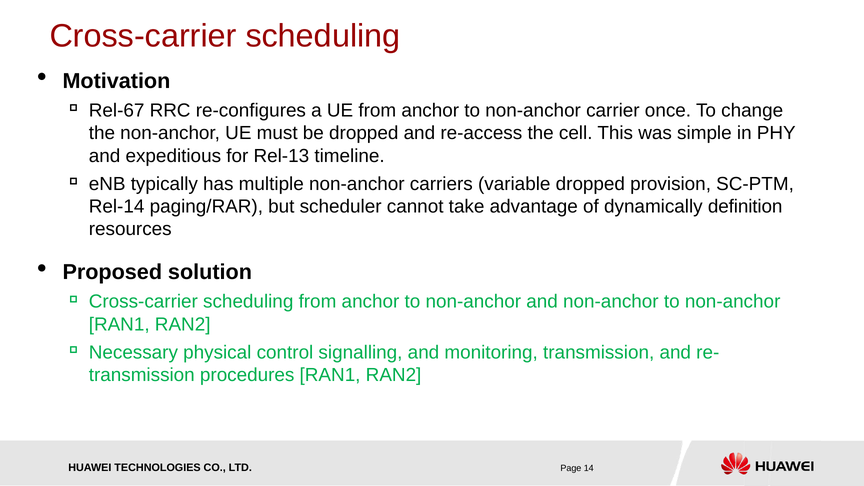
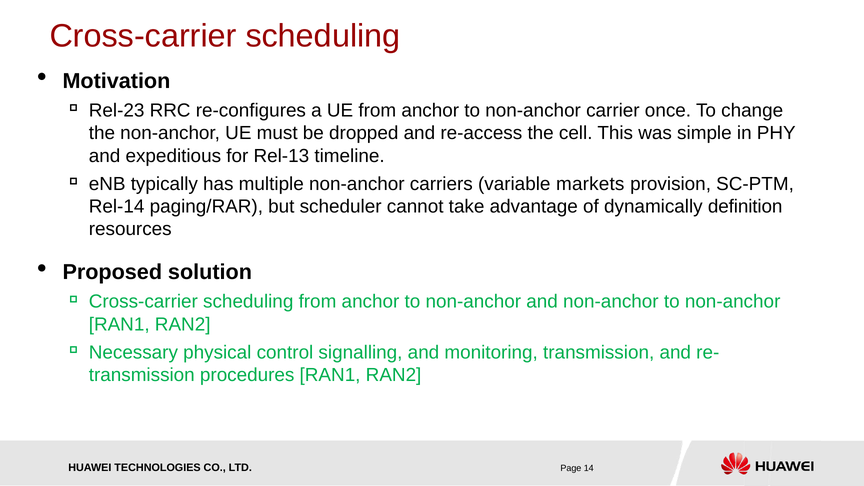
Rel-67: Rel-67 -> Rel-23 (117, 110)
variable dropped: dropped -> markets (590, 184)
